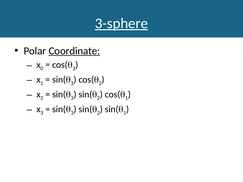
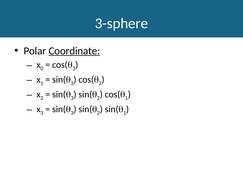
3-sphere underline: present -> none (121, 23)
